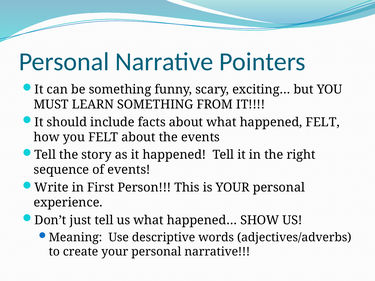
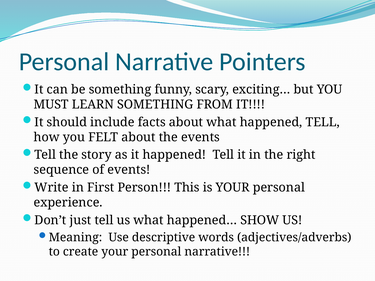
what happened FELT: FELT -> TELL (323, 122)
